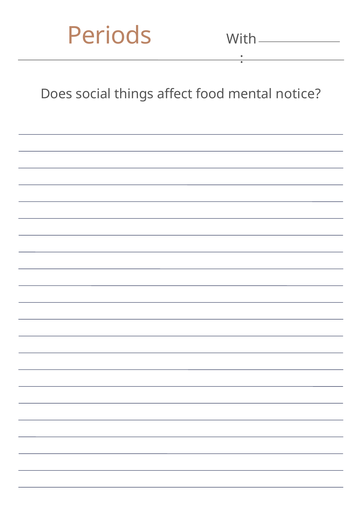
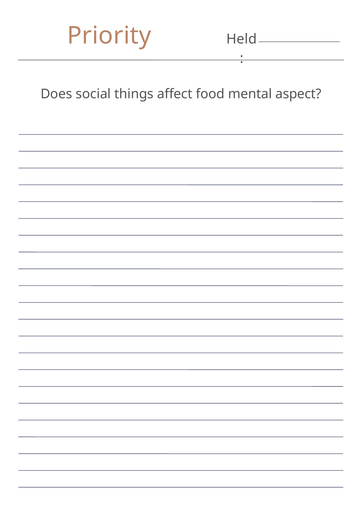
Periods: Periods -> Priority (109, 36)
With: With -> Held (242, 39)
notice: notice -> aspect (298, 94)
